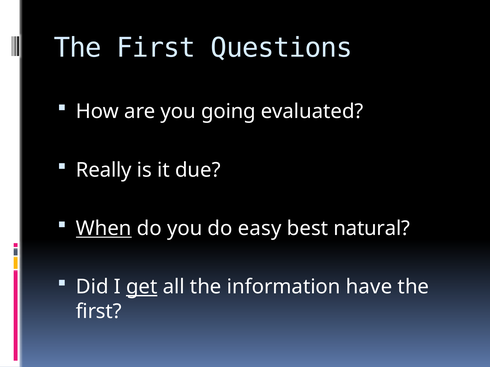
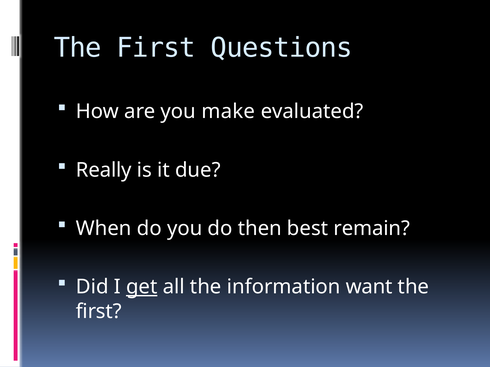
going: going -> make (228, 112)
When underline: present -> none (104, 229)
easy: easy -> then (260, 229)
natural: natural -> remain (372, 229)
have: have -> want (369, 287)
